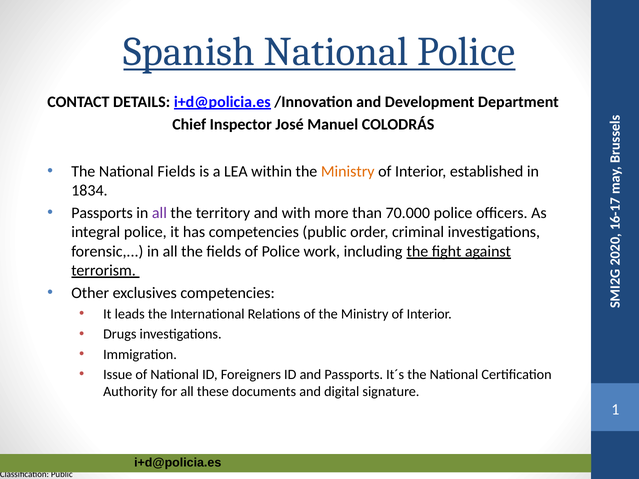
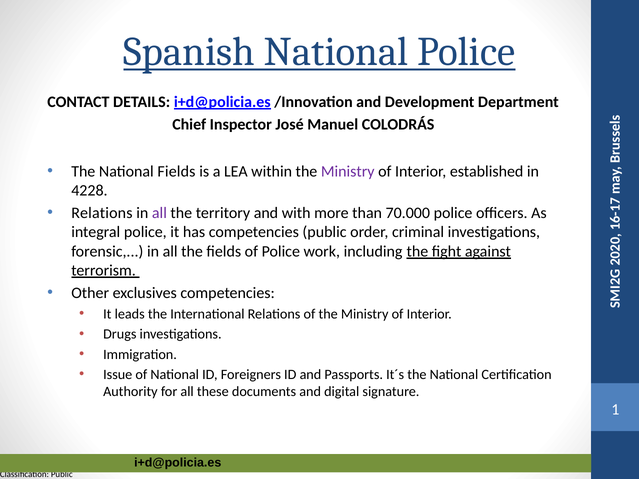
Ministry colour: orange -> purple (348, 172)
1834: 1834 -> 4228 (89, 191)
Passports: Passports -> Relations (102, 213)
